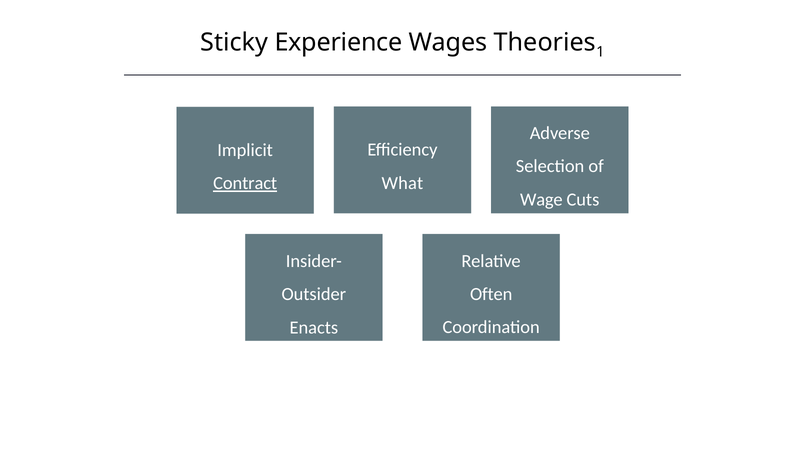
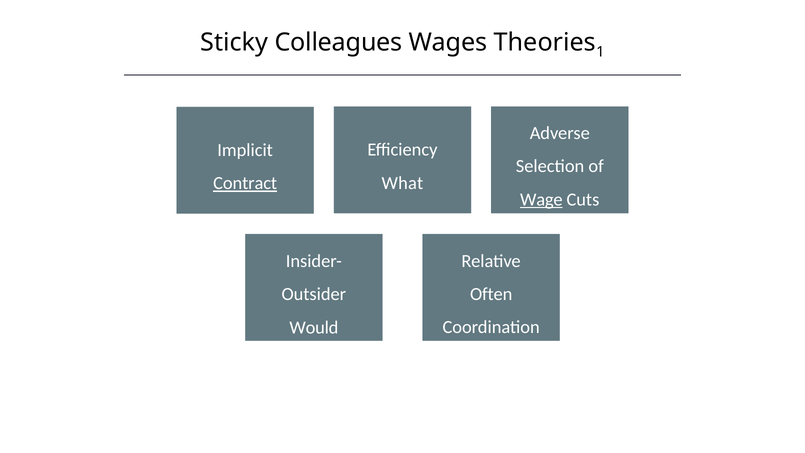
Experience: Experience -> Colleagues (339, 42)
Wage underline: none -> present (541, 199)
Enacts: Enacts -> Would (314, 327)
